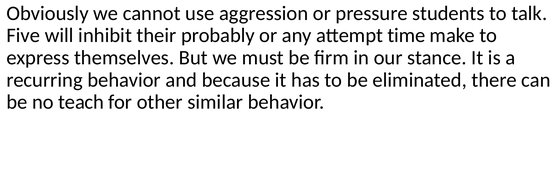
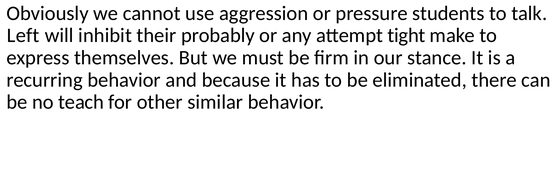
Five: Five -> Left (23, 36)
time: time -> tight (406, 36)
